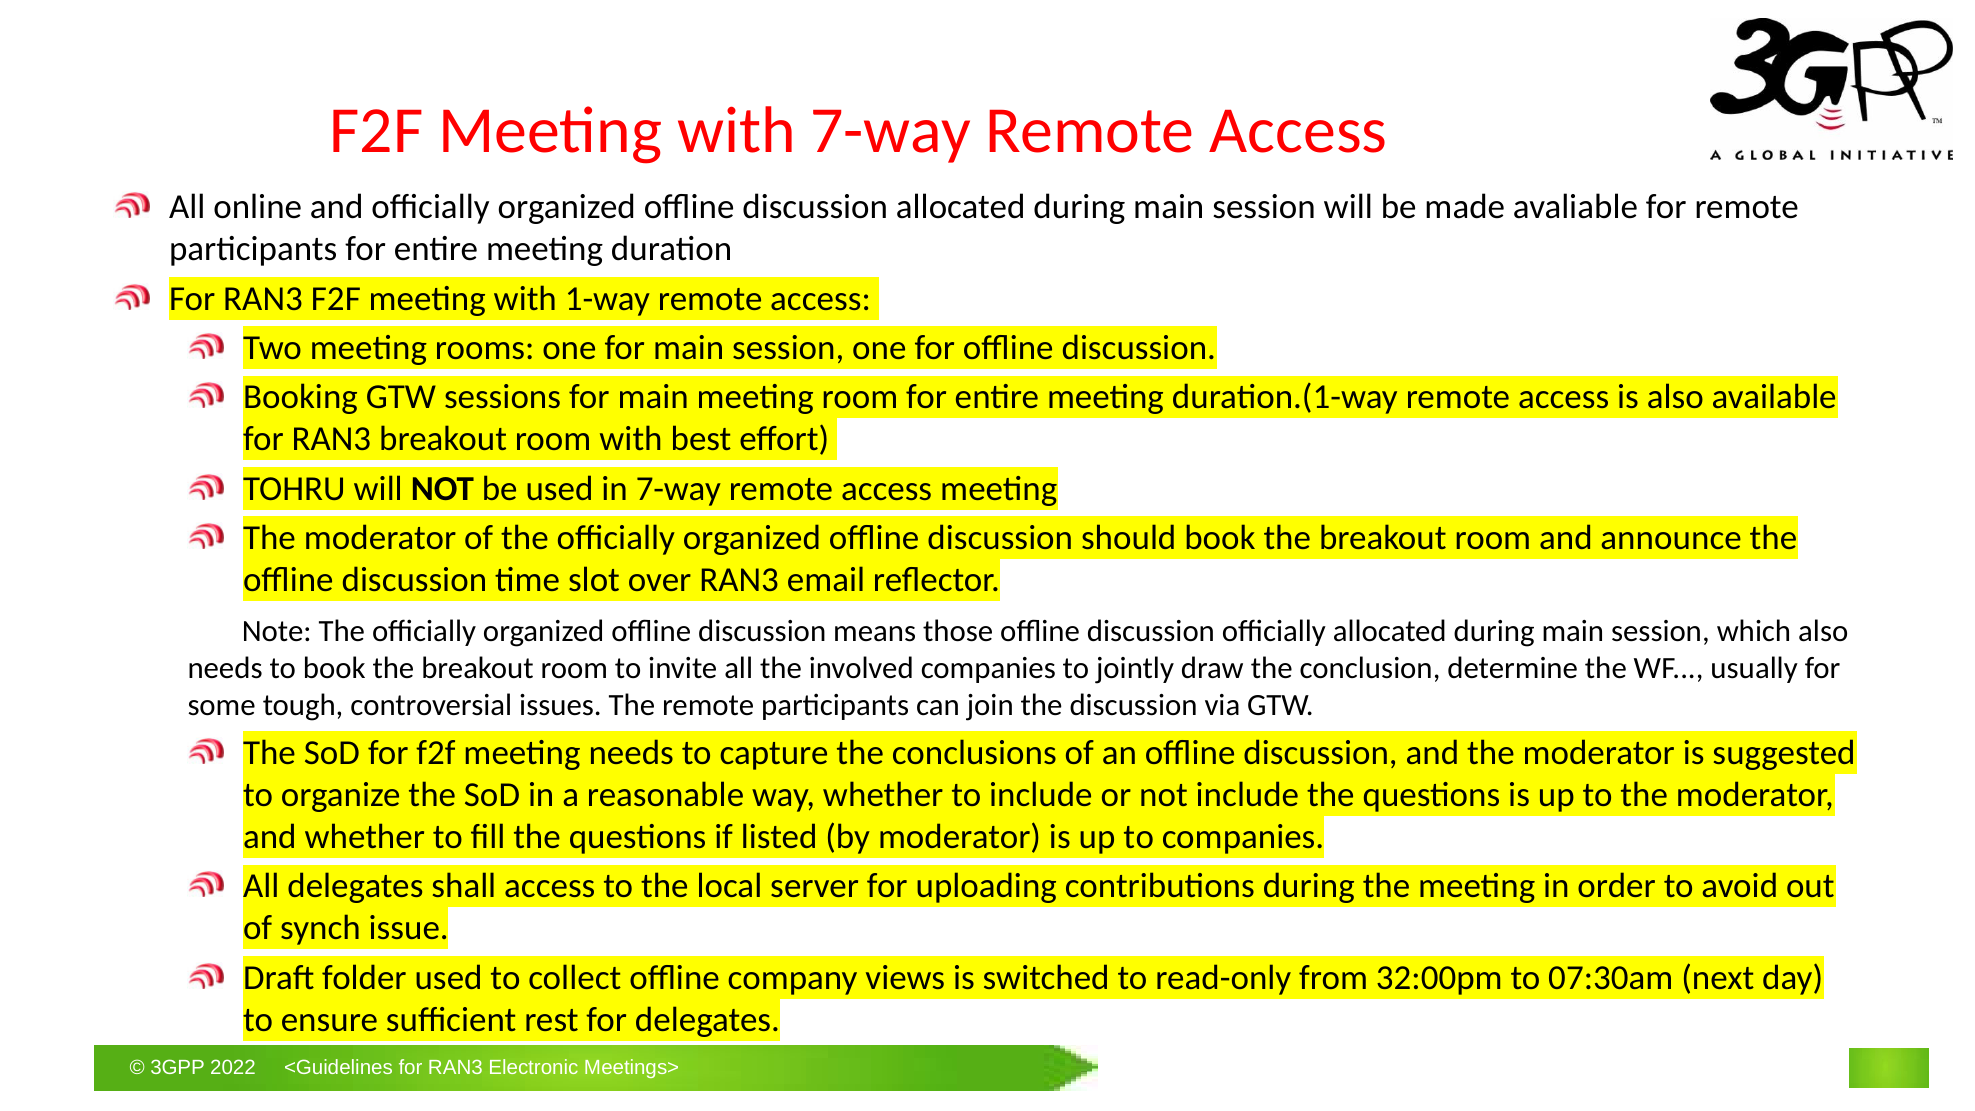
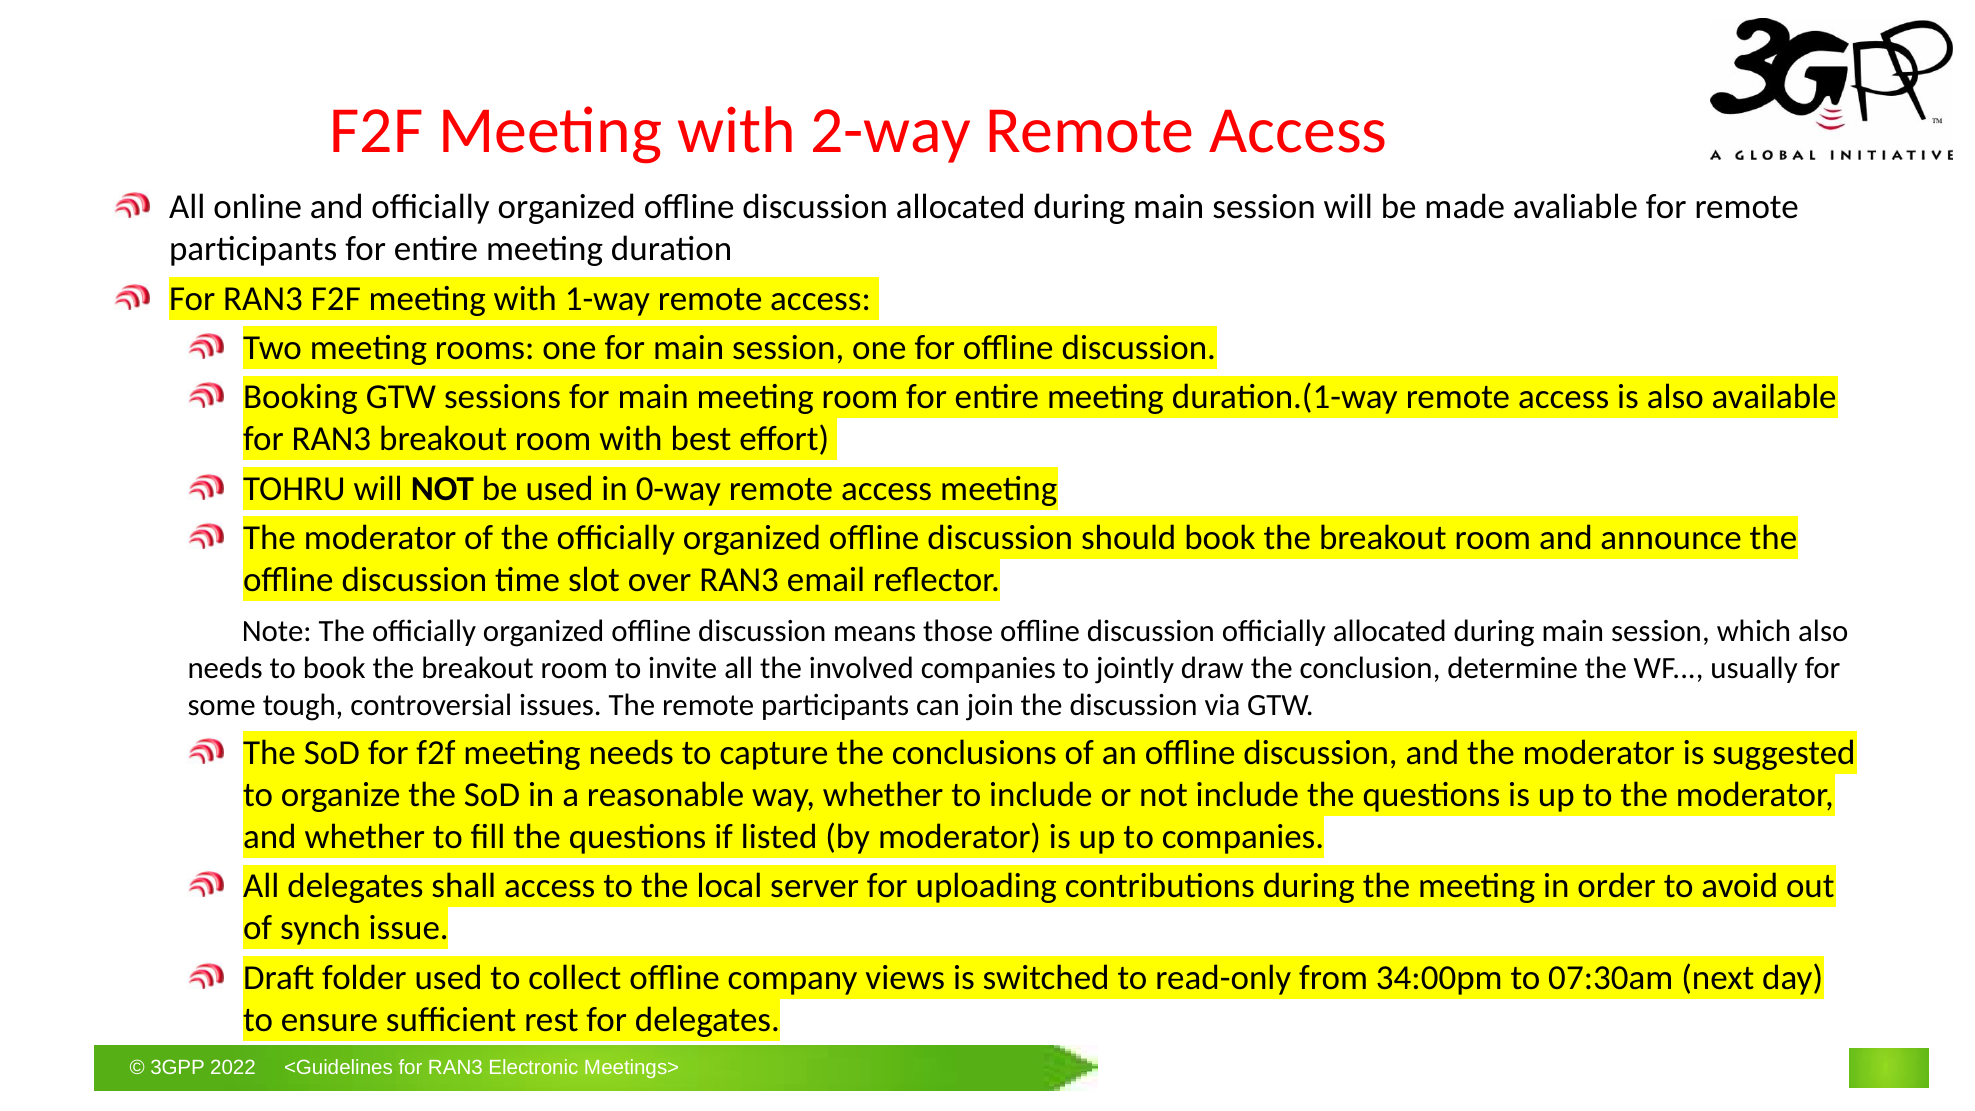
with 7-way: 7-way -> 2-way (891, 131)
in 7-way: 7-way -> 0-way (678, 489)
32:00pm: 32:00pm -> 34:00pm (1439, 978)
